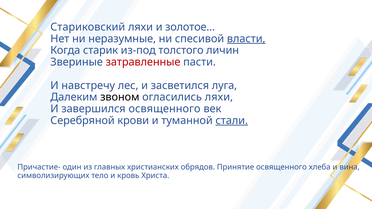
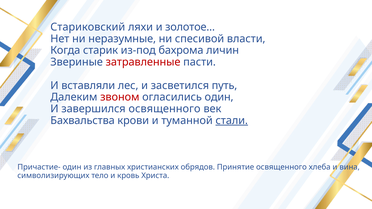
власти underline: present -> none (246, 39)
толстого: толстого -> бахрома (181, 50)
навстречу: навстречу -> вставляли (88, 86)
луга: луга -> путь (224, 86)
звоном colour: black -> red (120, 97)
огласились ляхи: ляхи -> один (219, 97)
Серебряной: Серебряной -> Бахвальства (83, 121)
